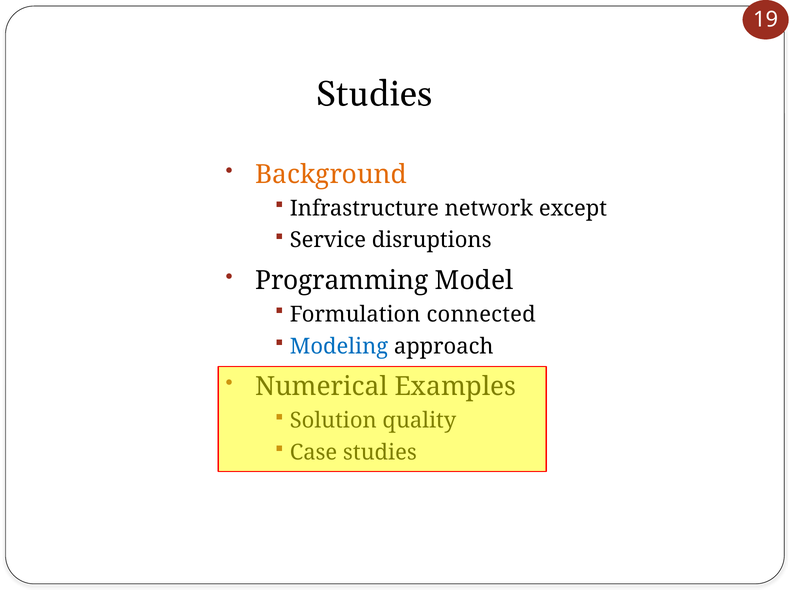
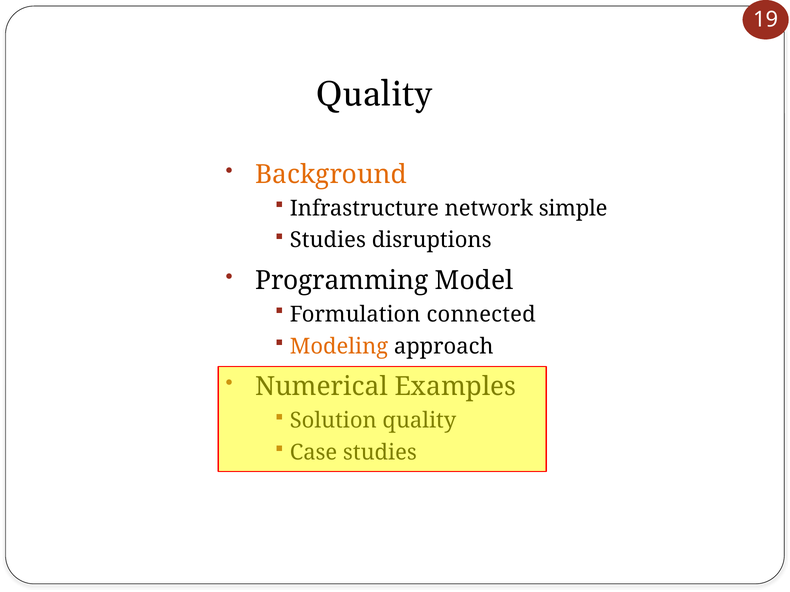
Studies: Studies -> Quality (374, 94)
except: except -> simple (573, 209)
Service: Service -> Studies (328, 240)
Modeling colour: blue -> orange (339, 347)
